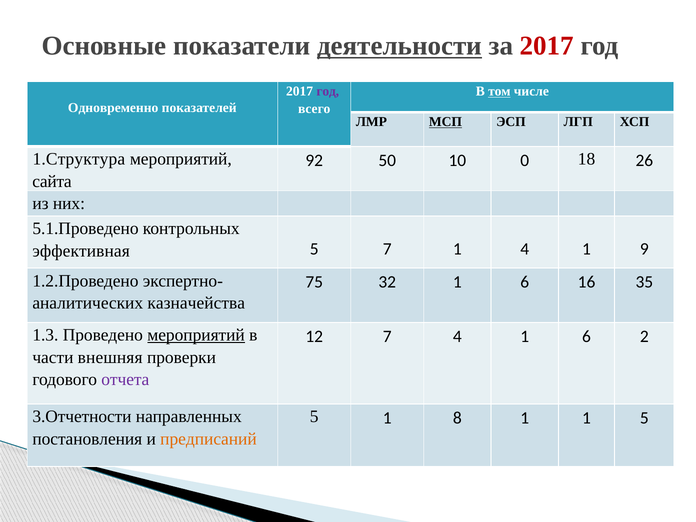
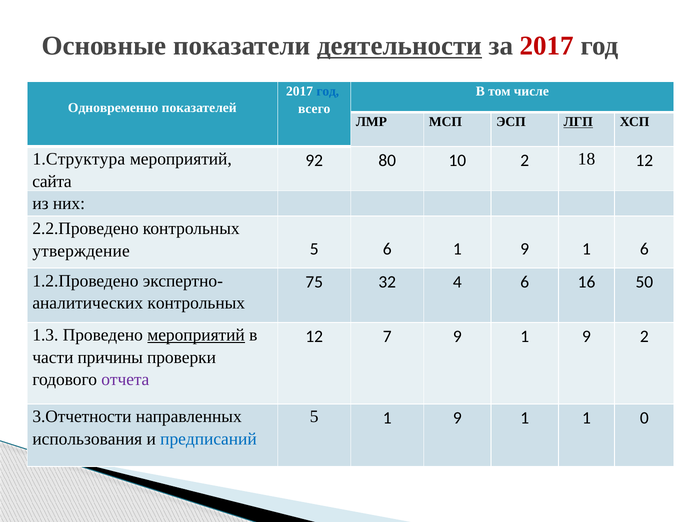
год colour: purple -> blue (328, 91)
том underline: present -> none (499, 91)
МСП underline: present -> none (445, 122)
ЛГП underline: none -> present (578, 122)
50: 50 -> 80 (387, 161)
10 0: 0 -> 2 (525, 161)
18 26: 26 -> 12 (644, 161)
5.1.Проведено: 5.1.Проведено -> 2.2.Проведено (85, 229)
эффективная: эффективная -> утверждение (81, 251)
5 7: 7 -> 6 (387, 249)
4: 4 -> 9 (525, 249)
1 9: 9 -> 6 (644, 249)
32 1: 1 -> 4 (457, 282)
35: 35 -> 50 (644, 282)
казначейства: казначейства -> контрольных (196, 303)
7 4: 4 -> 9 (457, 336)
6: 6 -> 9 (587, 336)
внешняя: внешняя -> причины (110, 357)
5 1 8: 8 -> 9 (457, 418)
1 5: 5 -> 0 (644, 418)
постановления: постановления -> использования (87, 439)
предписаний colour: orange -> blue (208, 439)
